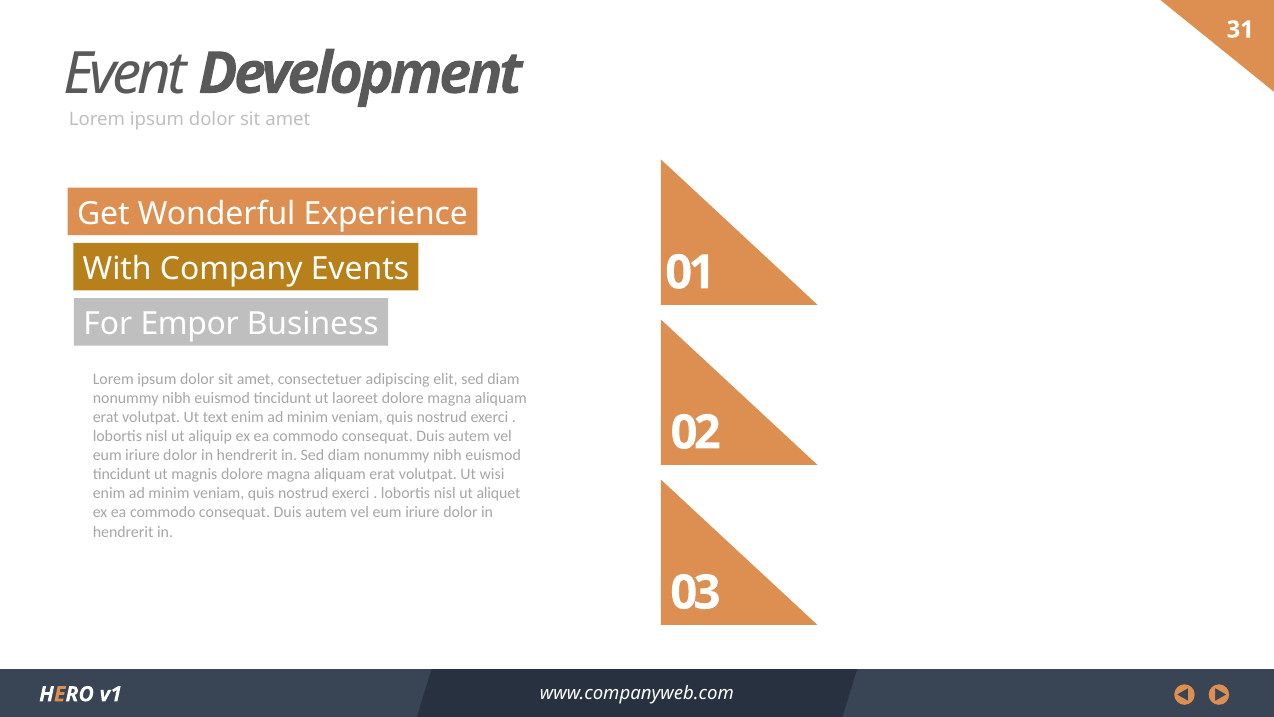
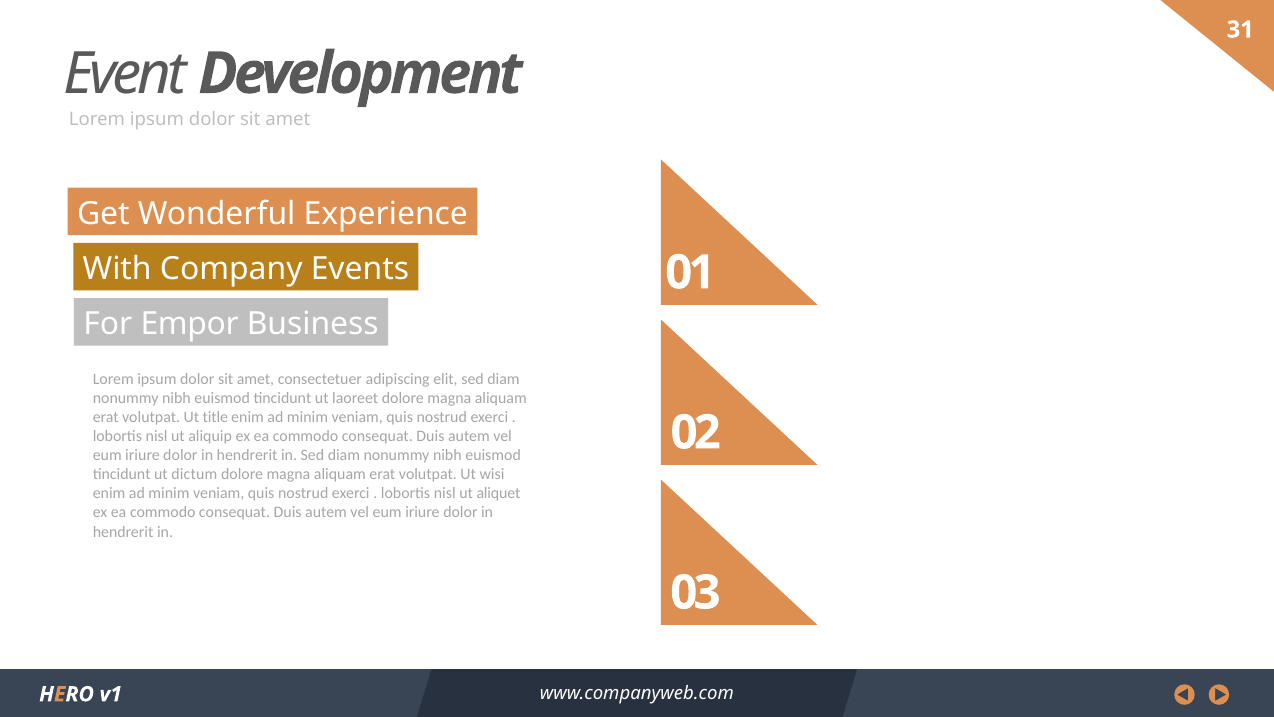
text: text -> title (215, 417)
magnis: magnis -> dictum (194, 474)
